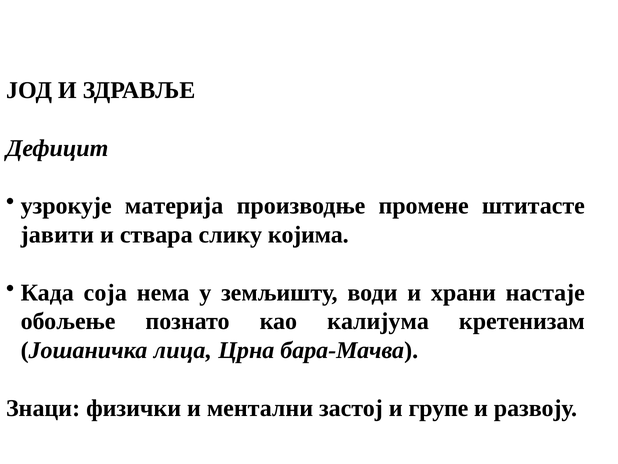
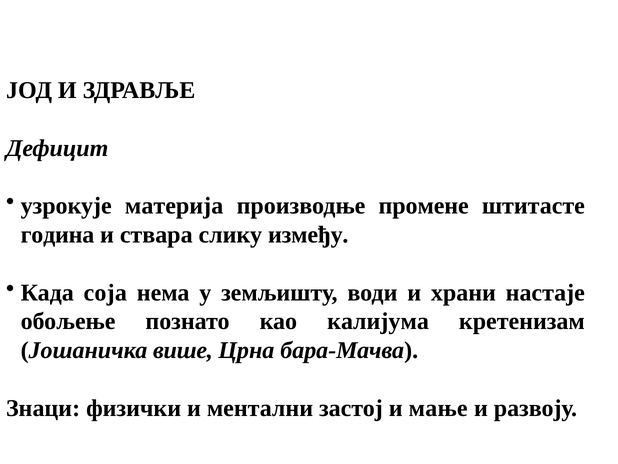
јавити: јавити -> година (57, 235)
којима: којима -> између (308, 235)
лица: лица -> више (183, 350)
групе: групе -> мање (438, 408)
